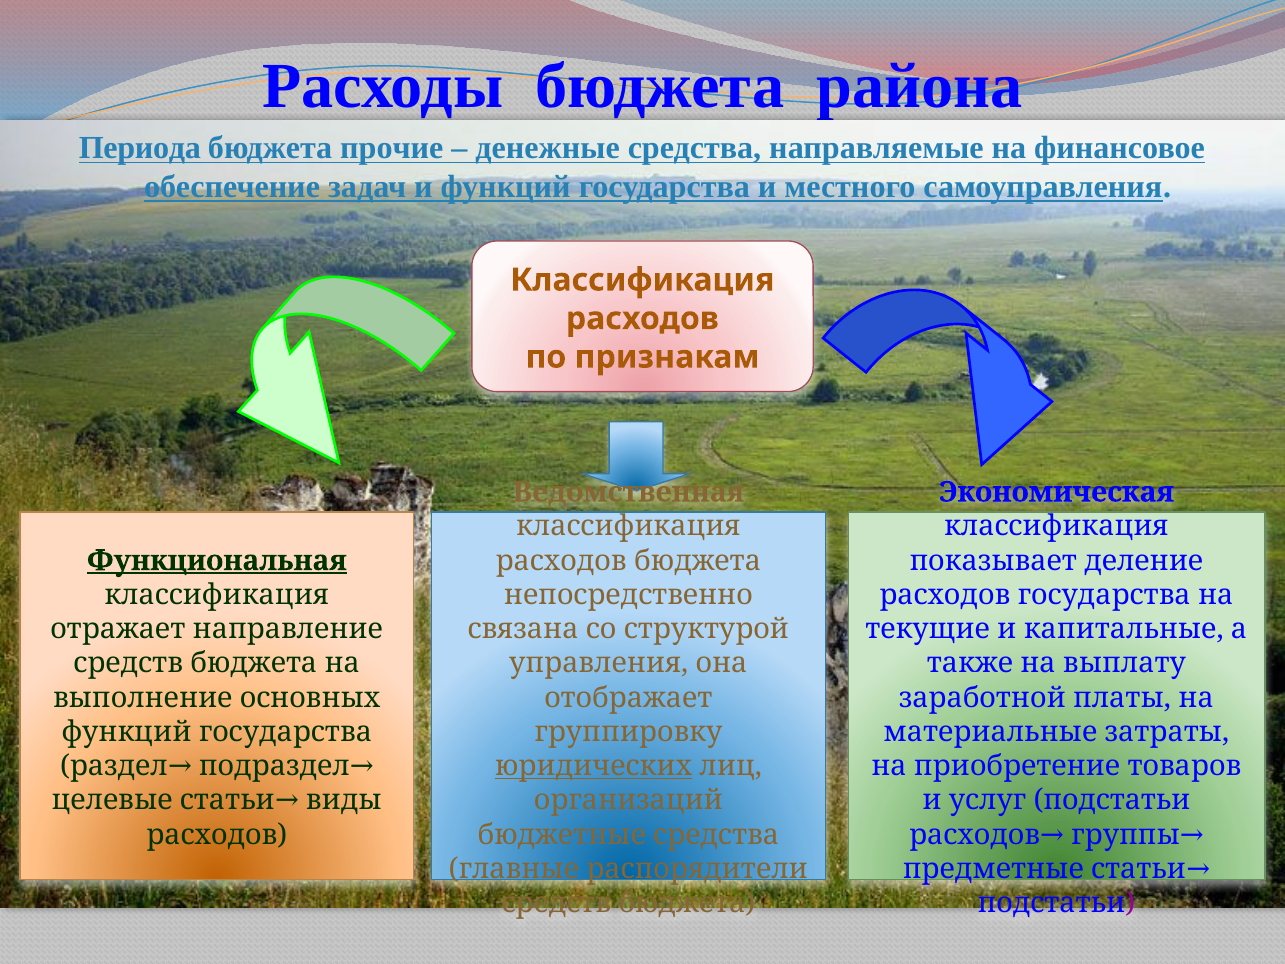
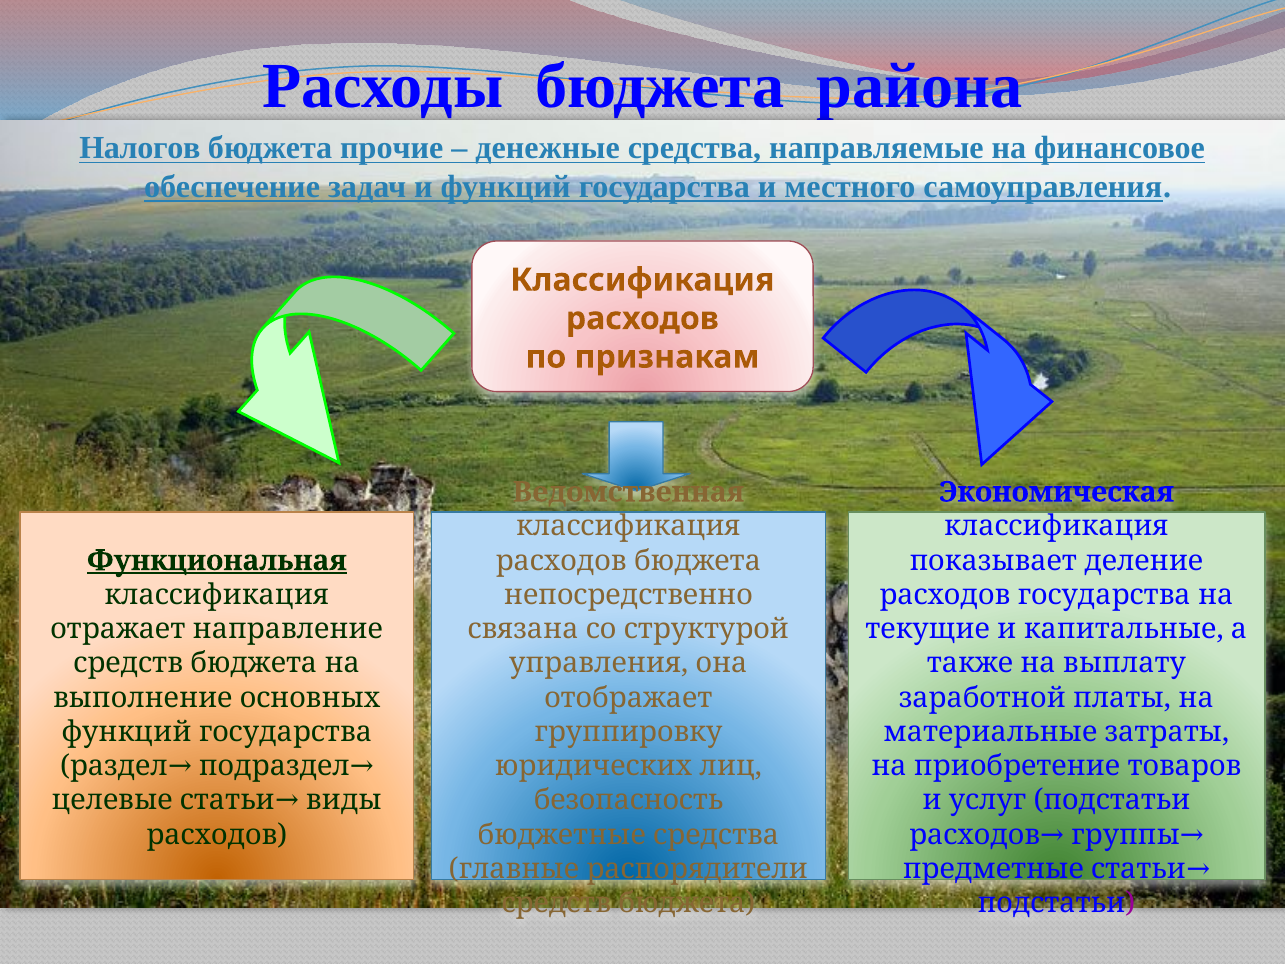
Периода: Периода -> Налогов (140, 148)
юридических underline: present -> none (593, 766)
организаций: организаций -> безопасность (629, 800)
